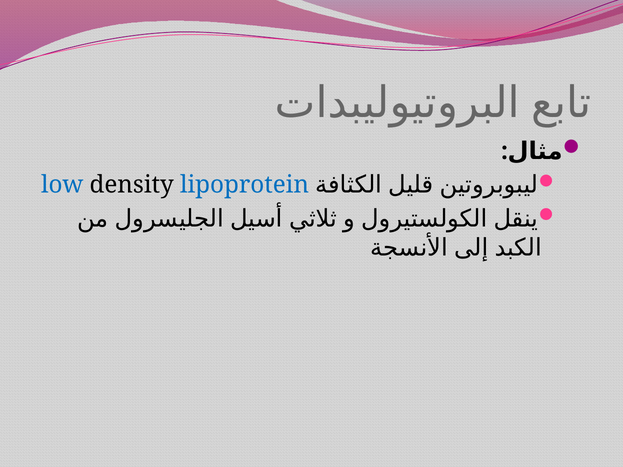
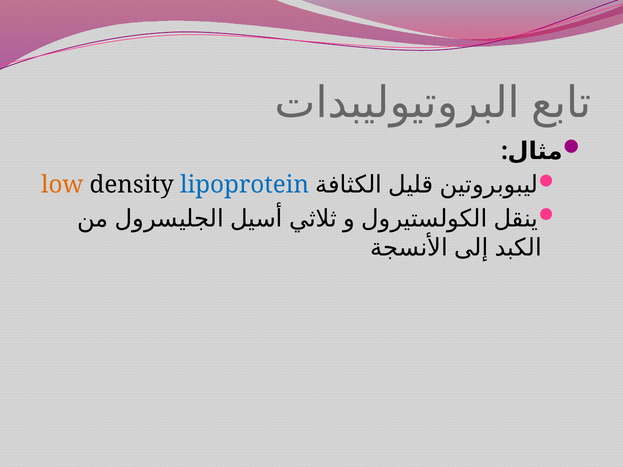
low colour: blue -> orange (62, 185)
